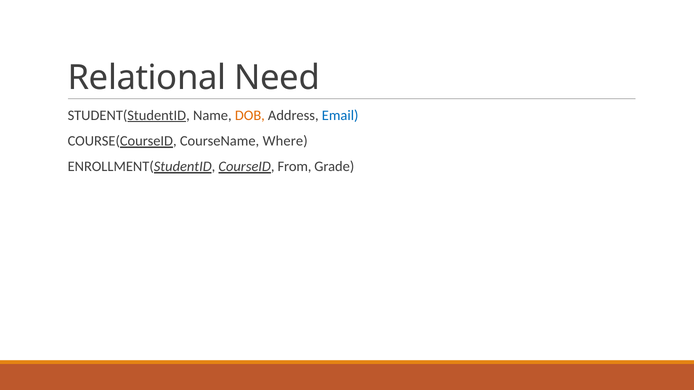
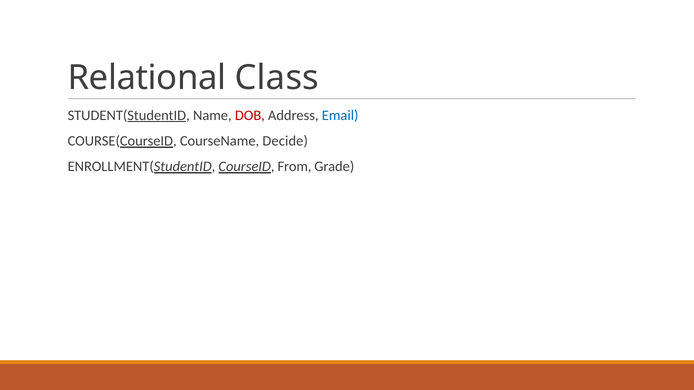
Need: Need -> Class (277, 78)
DOB colour: orange -> red (250, 115)
Where: Where -> Decide (285, 141)
